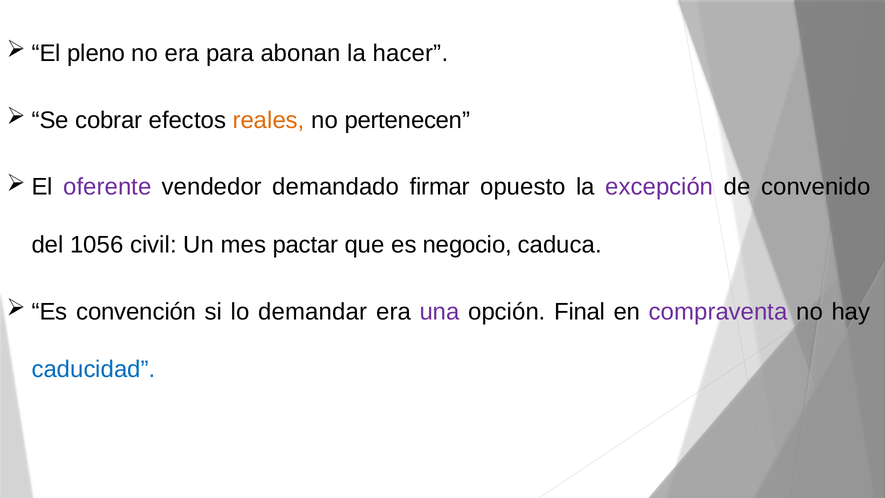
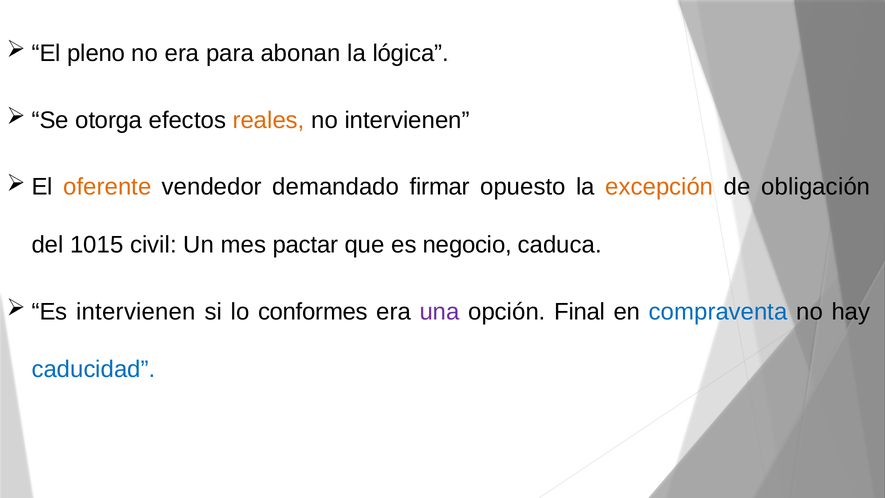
hacer: hacer -> lógica (411, 53)
cobrar: cobrar -> otorga (109, 120)
no pertenecen: pertenecen -> intervienen (407, 120)
oferente colour: purple -> orange (107, 187)
excepción colour: purple -> orange (659, 187)
convenido: convenido -> obligación (816, 187)
1056: 1056 -> 1015 (97, 245)
convención: convención -> intervienen (136, 311)
demandar: demandar -> conformes (313, 311)
compraventa colour: purple -> blue (718, 311)
